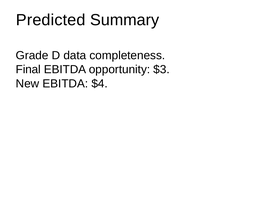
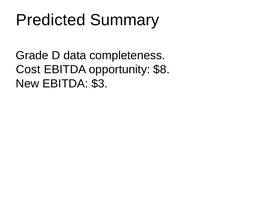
Final: Final -> Cost (28, 69)
$3: $3 -> $8 (162, 69)
$4: $4 -> $3 (100, 84)
